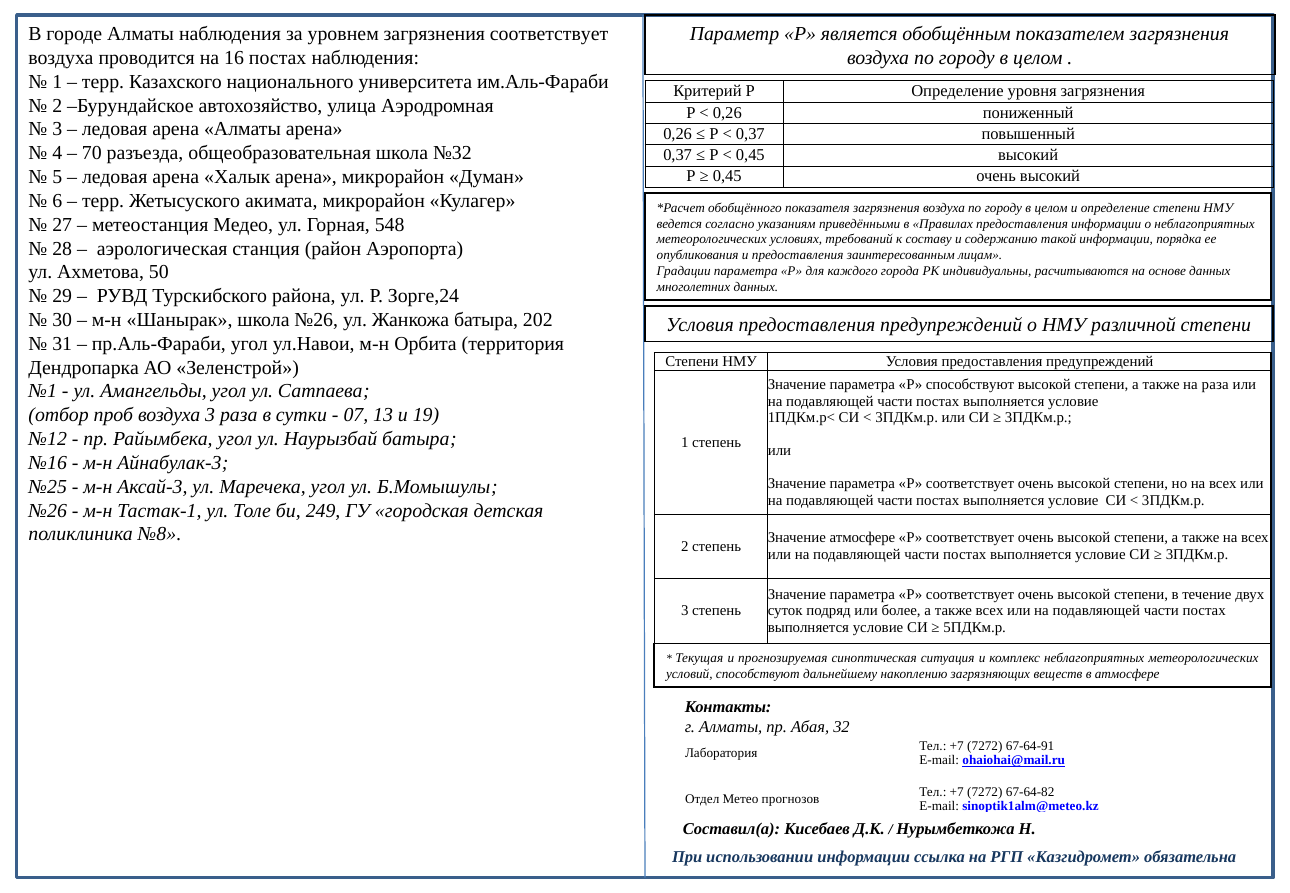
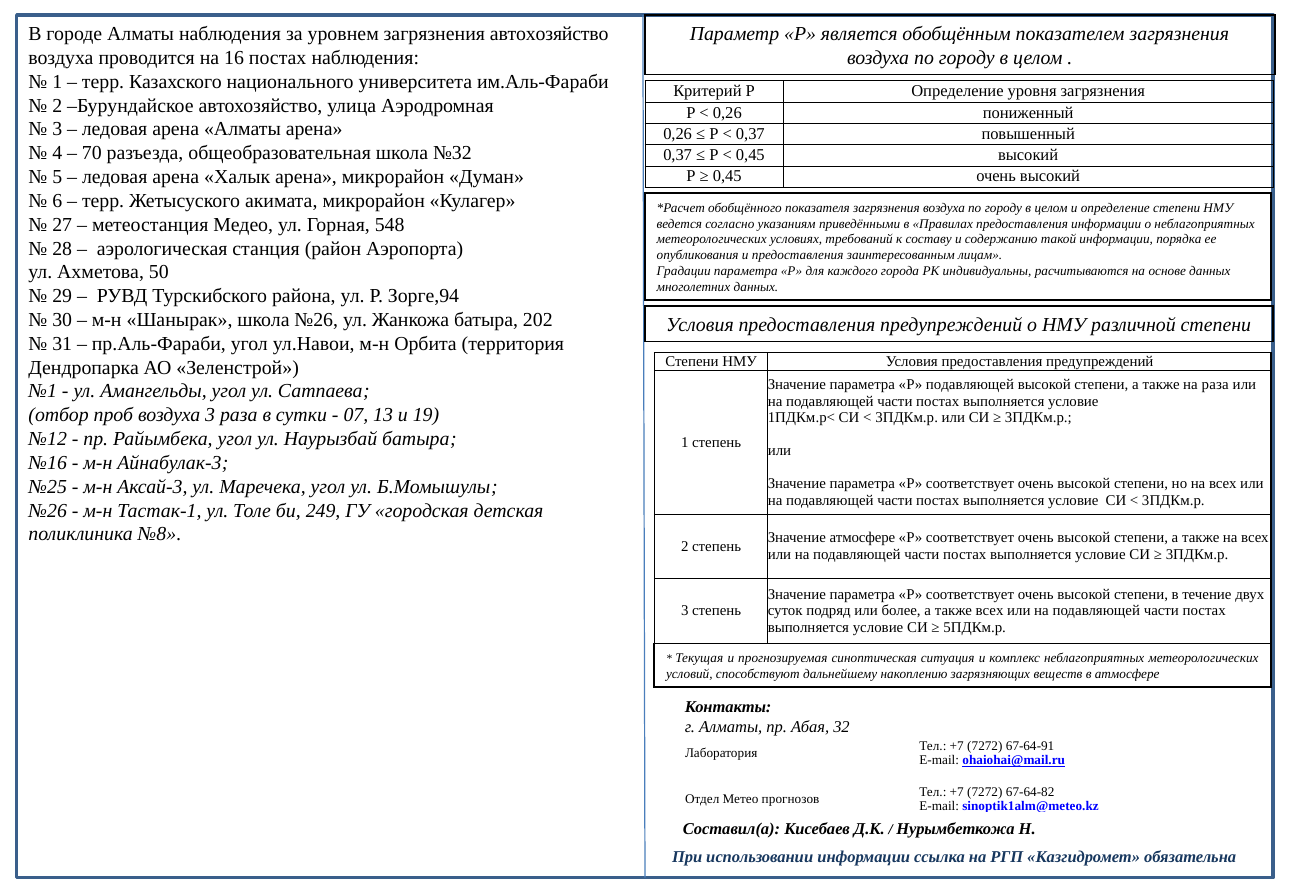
загрязнения соответствует: соответствует -> автохозяйство (549, 34)
Зорге,24: Зорге,24 -> Зорге,94 (424, 296)
Р способствуют: способствуют -> подавляющей (970, 385)
